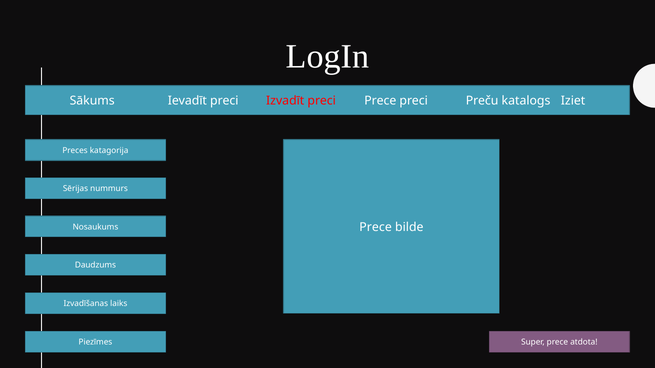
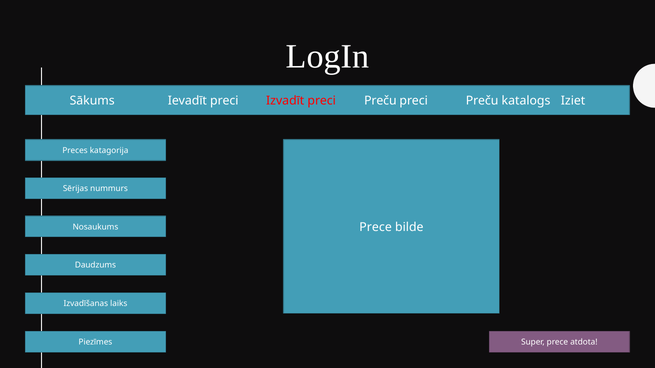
Izvadīt preci Prece: Prece -> Preču (380, 101)
